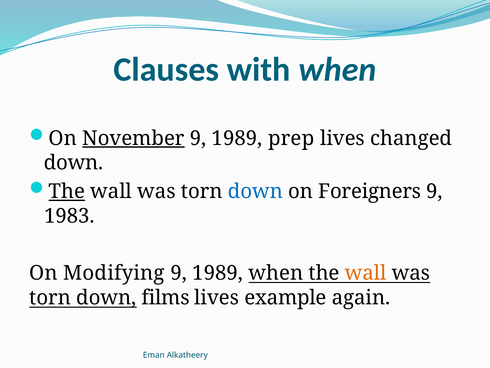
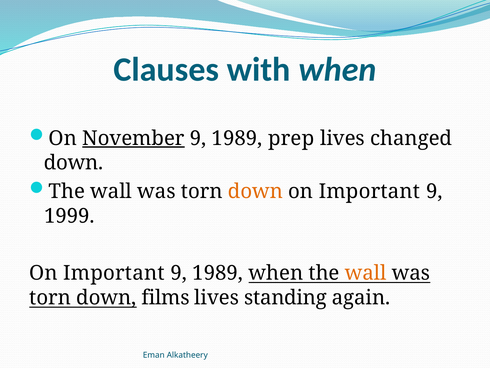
The underline: present -> none (67, 191)
down colour: blue -> orange (255, 191)
Foreigners: Foreigners -> Important (369, 191)
1983: 1983 -> 1999 (69, 216)
Modifying: Modifying -> Important (114, 273)
example: example -> standing (285, 297)
